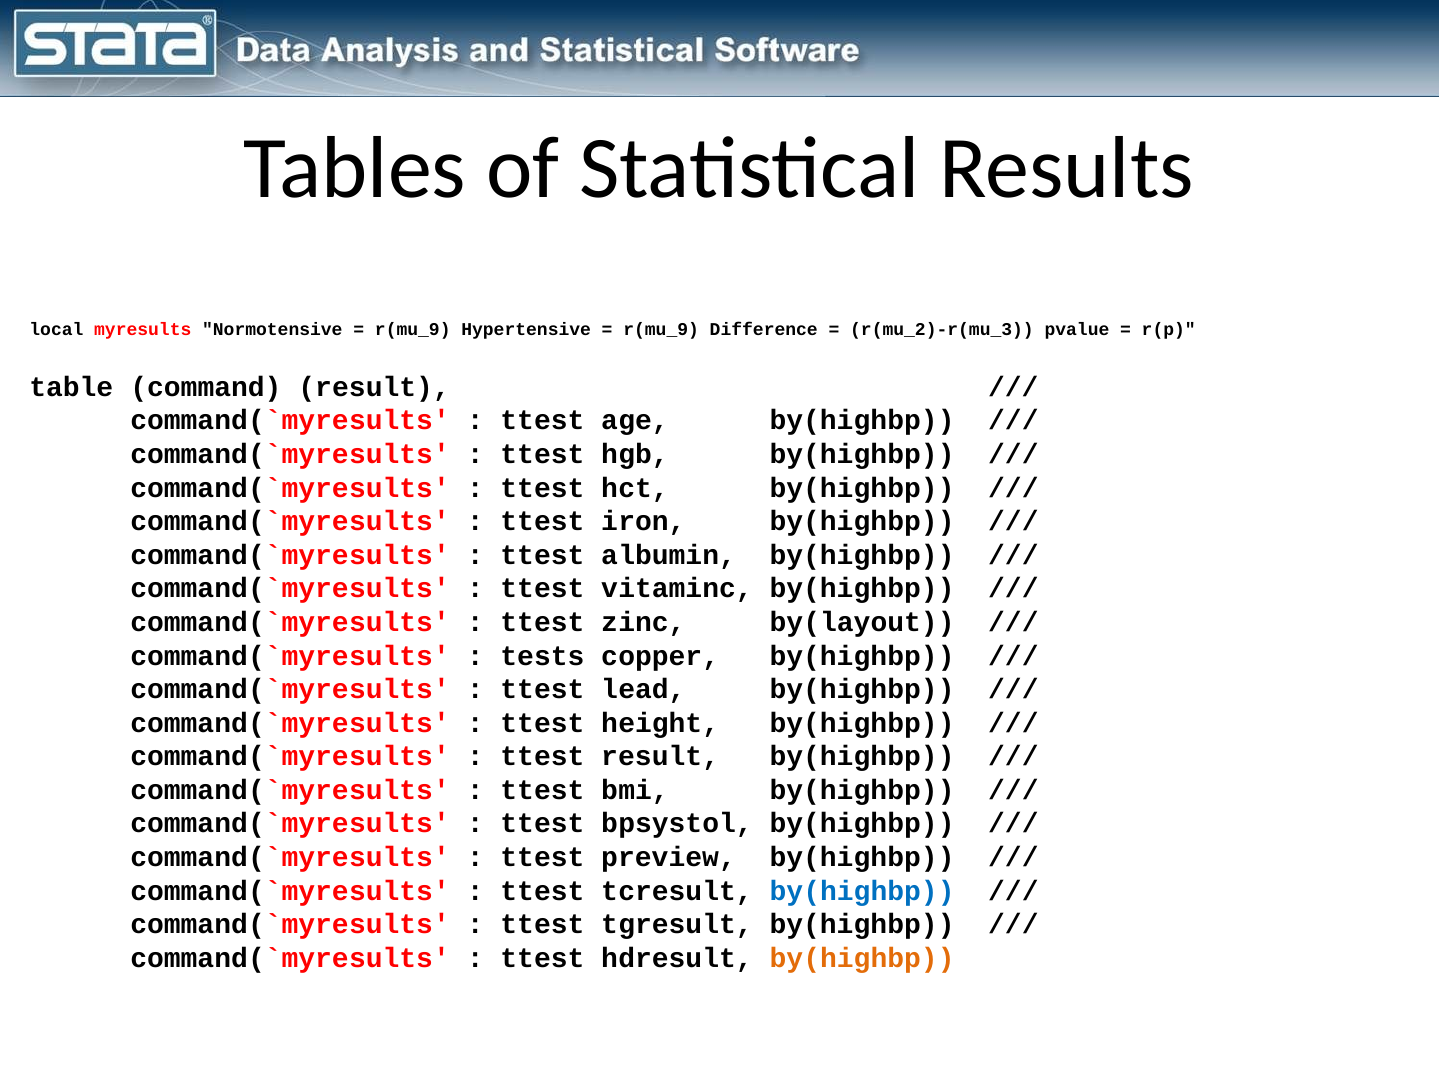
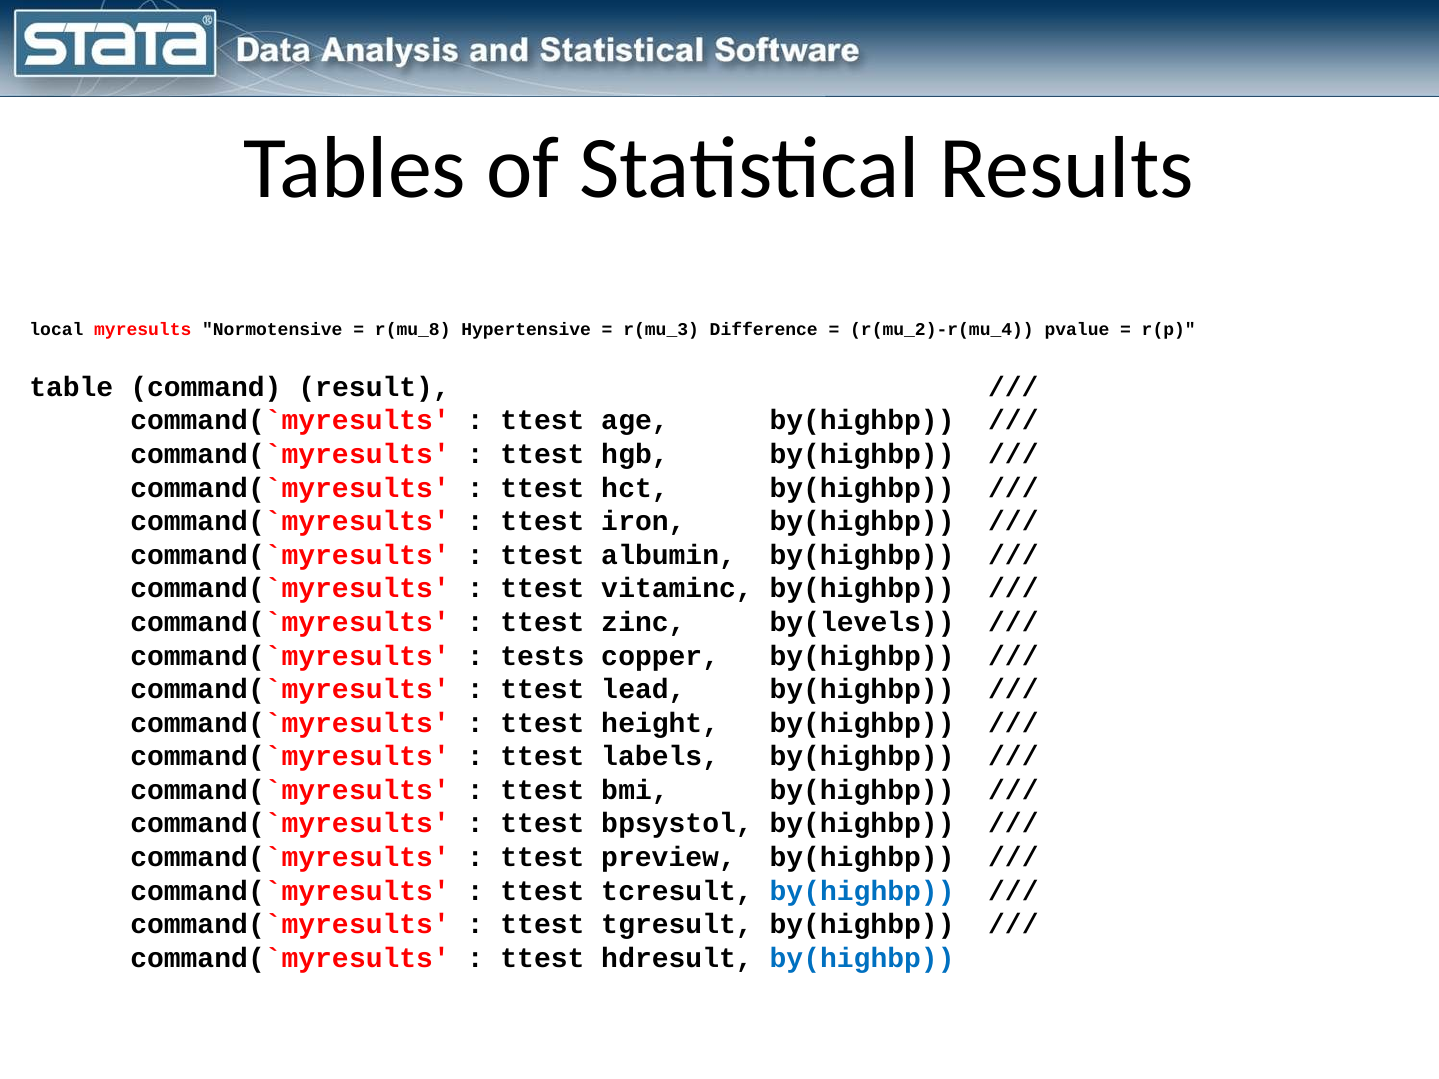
r(mu_9: r(mu_9 -> r(mu_8 (413, 330)
r(mu_9: r(mu_9 -> r(mu_3 (661, 330)
r(mu_2)-r(mu_3: r(mu_2)-r(mu_3 -> r(mu_2)-r(mu_4 (942, 330)
by(layout: by(layout -> by(levels (862, 622)
ttest result: result -> labels (660, 757)
by(highbp colour: orange -> blue (862, 958)
